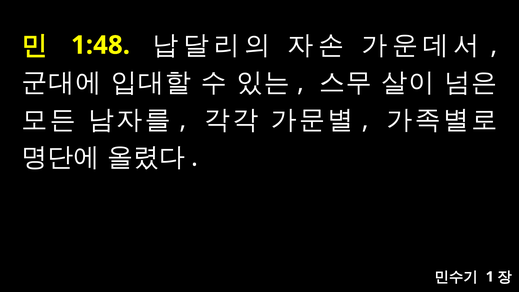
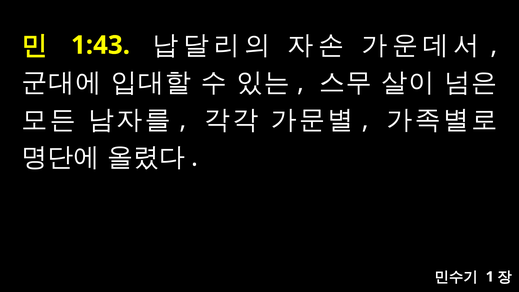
1:48: 1:48 -> 1:43 (100, 45)
